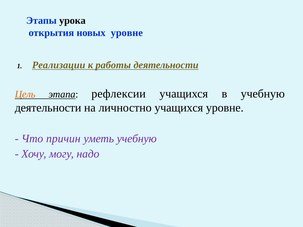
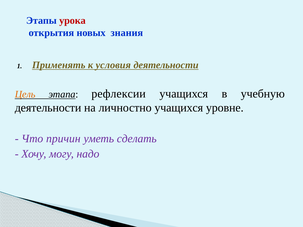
урока colour: black -> red (72, 21)
новых уровне: уровне -> знания (127, 33)
Реализации: Реализации -> Применять (59, 65)
работы: работы -> условия (113, 65)
уметь учебную: учебную -> сделать (137, 139)
